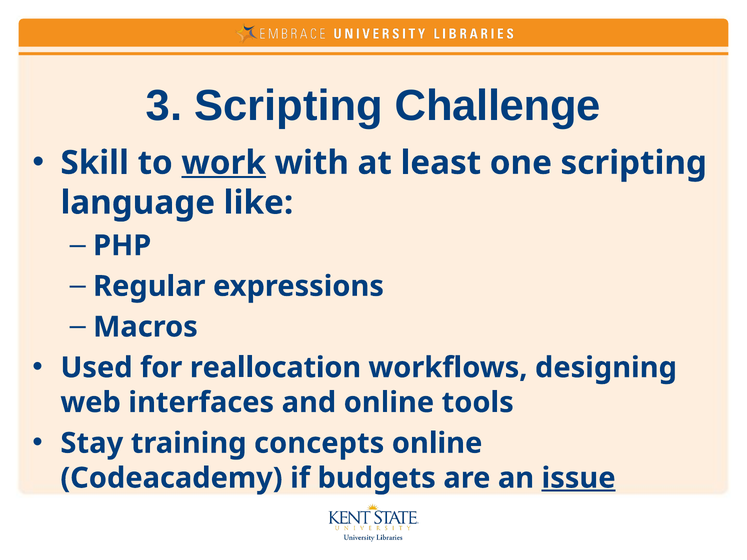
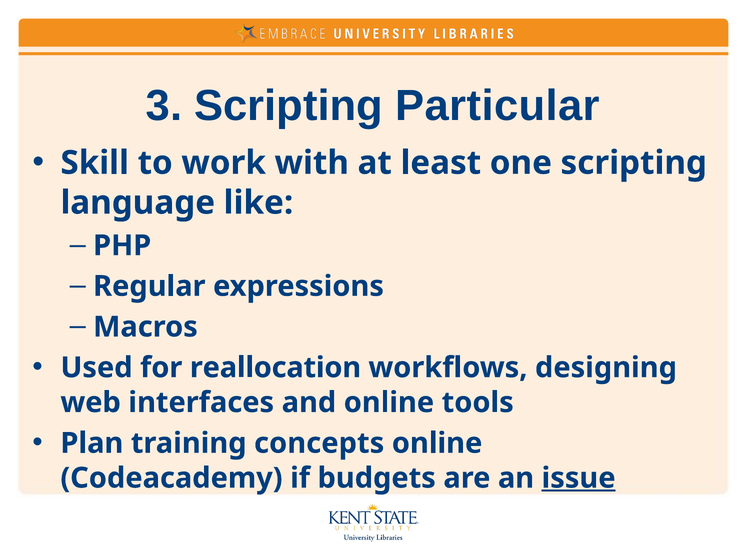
Challenge: Challenge -> Particular (497, 106)
work underline: present -> none (224, 163)
Stay: Stay -> Plan (92, 443)
